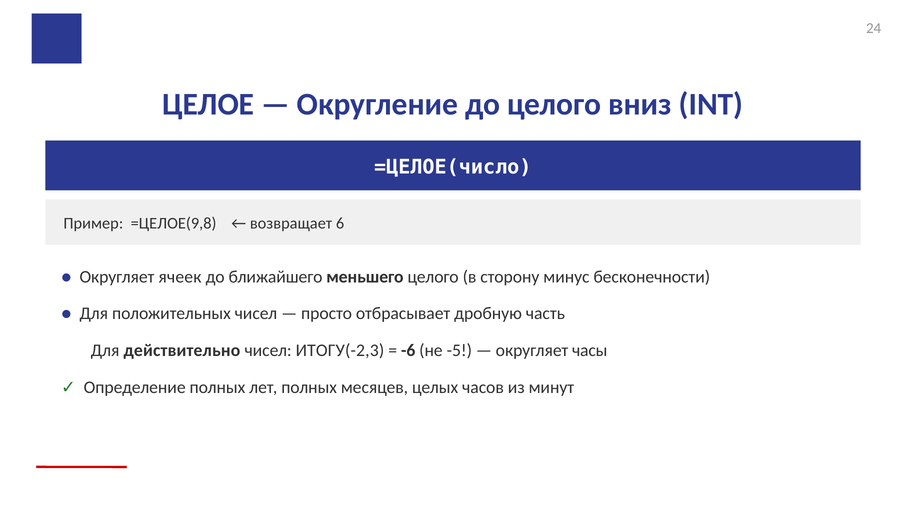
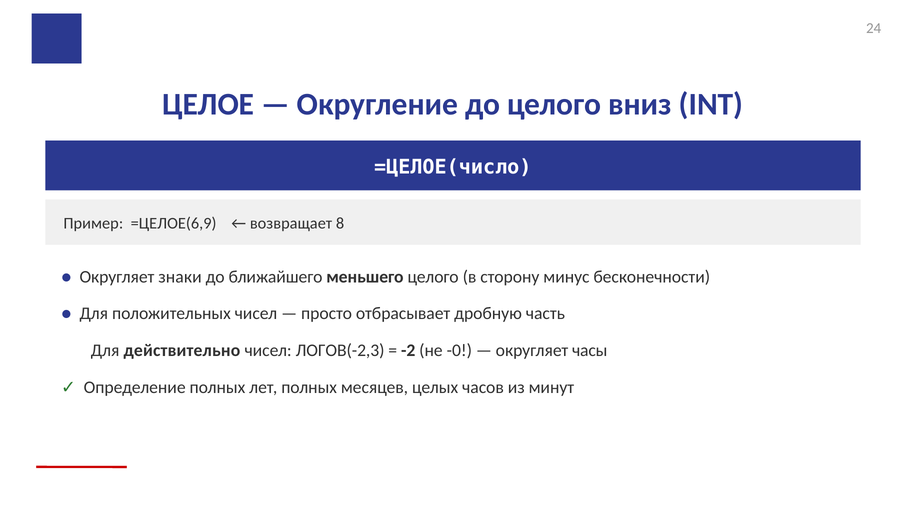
=ЦЕЛОЕ(9,8: =ЦЕЛОЕ(9,8 -> =ЦЕЛОЕ(6,9 (174, 223)
6: 6 -> 8 (340, 223)
ячеек: ячеек -> знаки (180, 276)
ИТОГУ(-2,3: ИТОГУ(-2,3 -> ЛОГОВ(-2,3 (340, 350)
-6: -6 -> -2 (408, 350)
-5: -5 -> -0 (459, 350)
